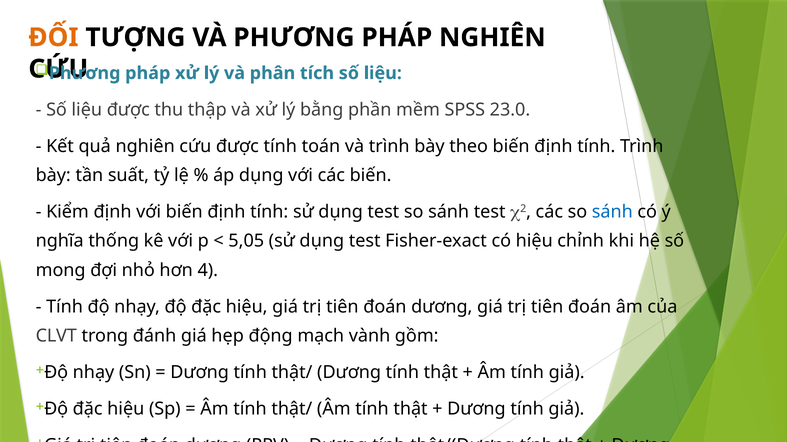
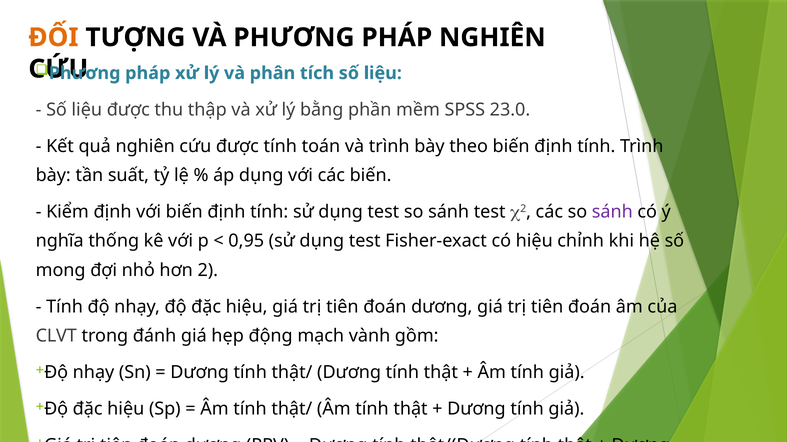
sánh colour: blue -> purple (612, 212)
5,05: 5,05 -> 0,95 (246, 241)
4: 4 -> 2 (208, 270)
